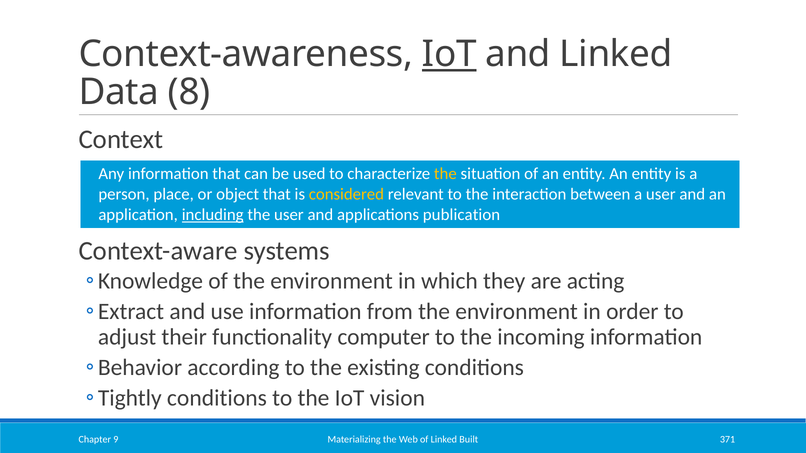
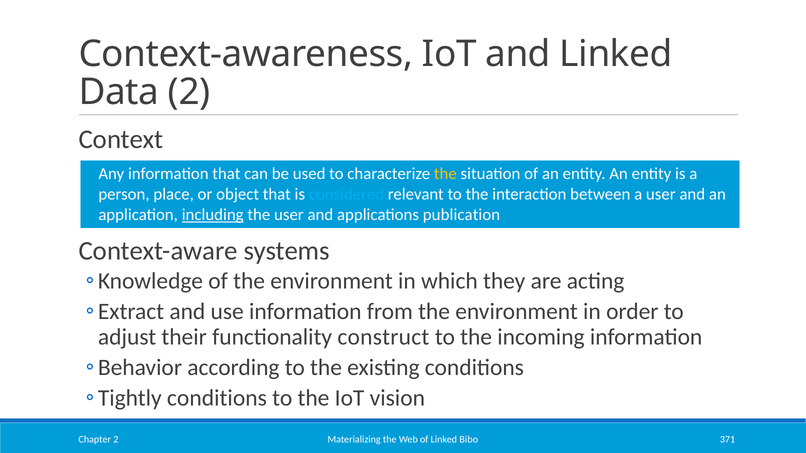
IoT underline: present -> none (449, 54)
Data 8: 8 -> 2 (189, 92)
considered colour: yellow -> light blue (346, 194)
computer: computer -> construct (383, 337)
Built: Built -> Bibo (469, 440)
Chapter 9: 9 -> 2 (116, 440)
